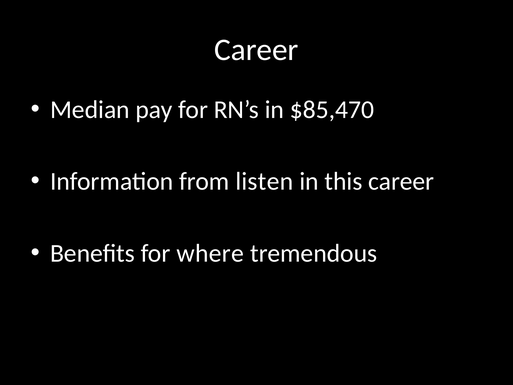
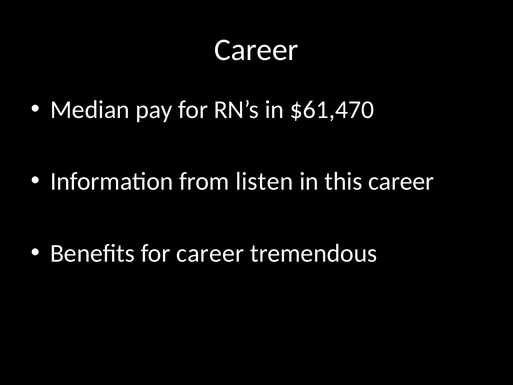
$85,470: $85,470 -> $61,470 (332, 110)
for where: where -> career (210, 253)
